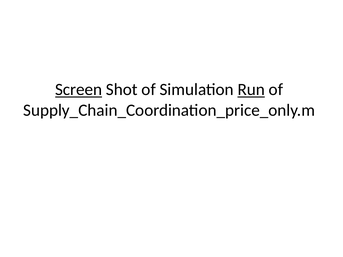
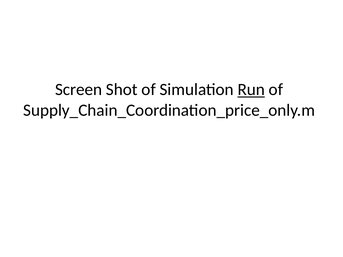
Screen underline: present -> none (79, 90)
